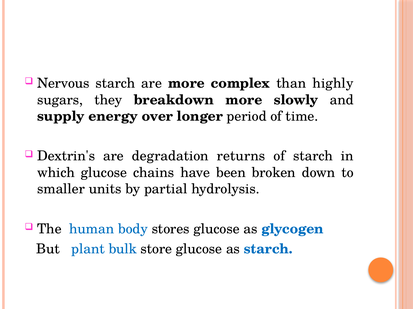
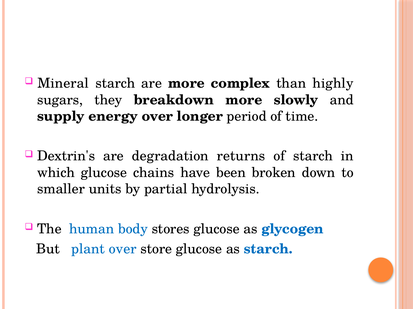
Nervous: Nervous -> Mineral (63, 84)
plant bulk: bulk -> over (123, 249)
